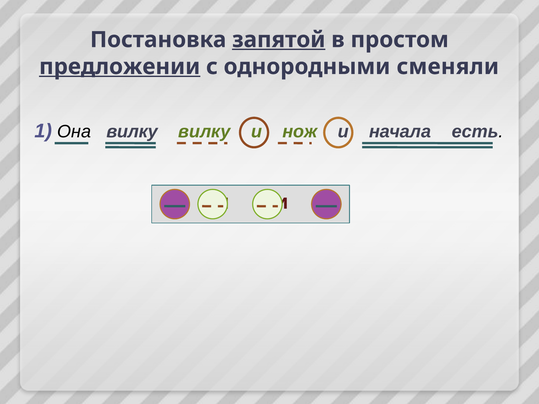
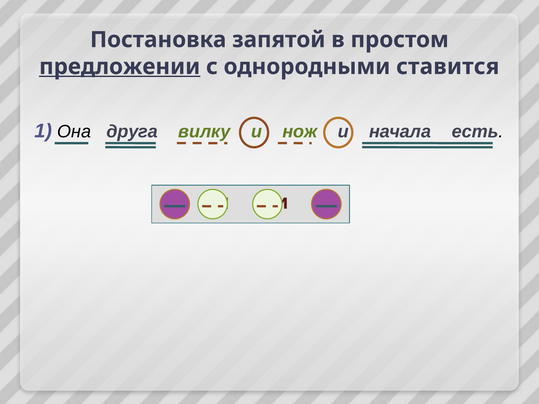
запятой underline: present -> none (279, 40)
сменяли: сменяли -> ставится (448, 67)
Она вилку: вилку -> друга (132, 132)
